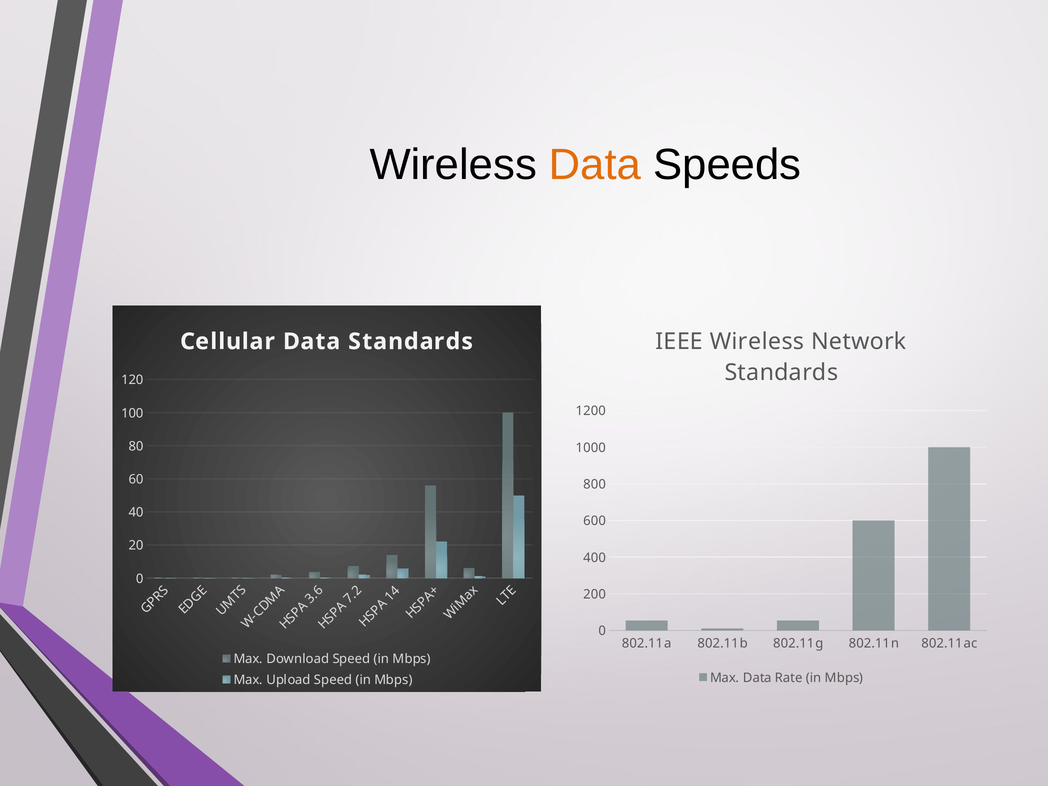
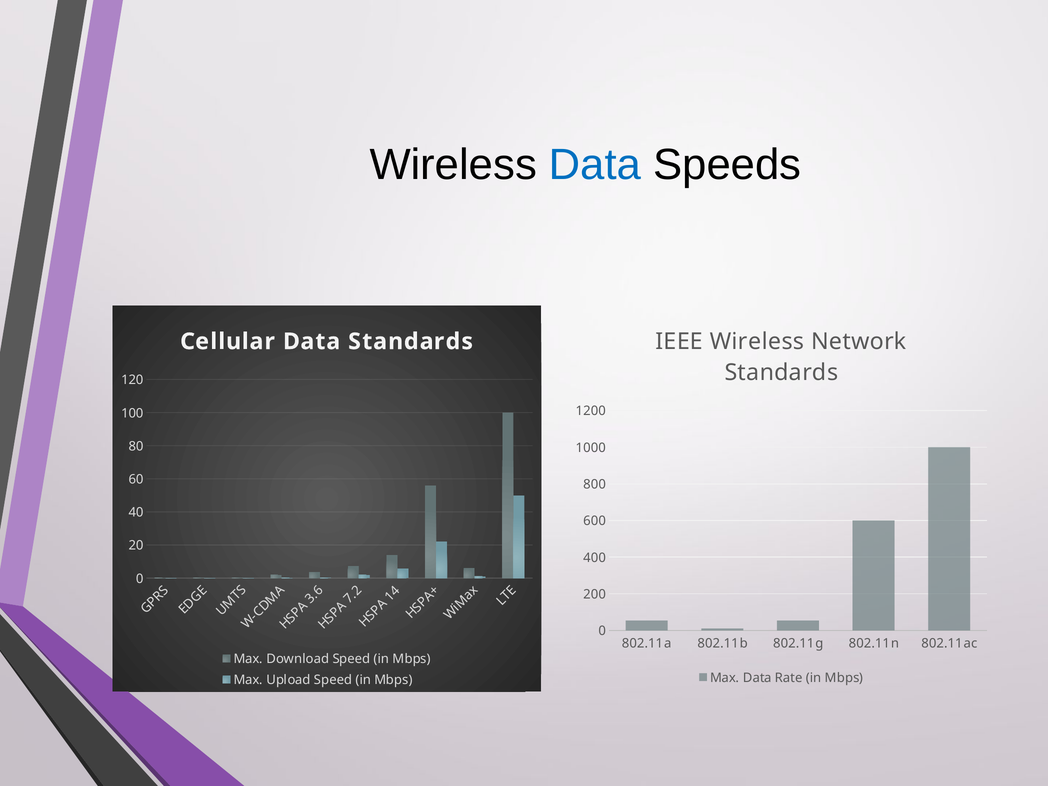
Data colour: orange -> blue (595, 165)
